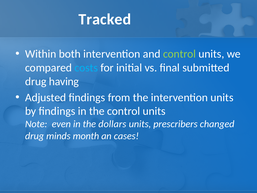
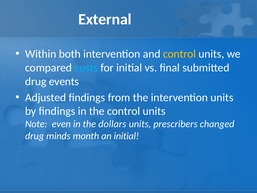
Tracked: Tracked -> External (105, 19)
control colour: light green -> yellow (179, 54)
having: having -> events (64, 81)
an cases: cases -> initial (126, 136)
